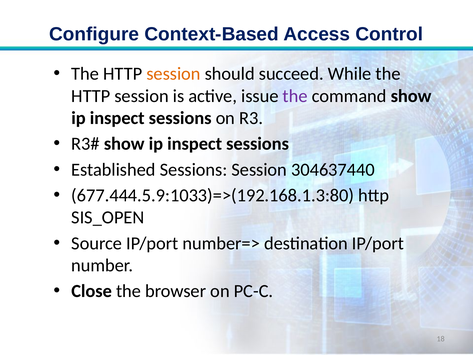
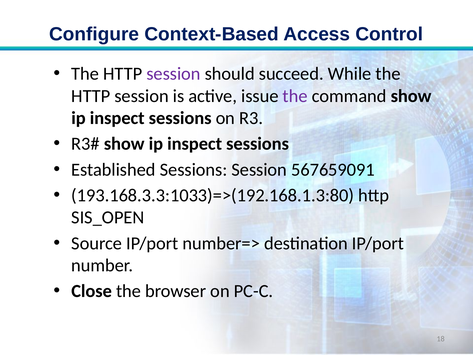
session colour: orange -> purple (173, 74)
304637440: 304637440 -> 567659091 (333, 169)
677.444.5.9:1033)=>(192.168.1.3:80: 677.444.5.9:1033)=>(192.168.1.3:80 -> 193.168.3.3:1033)=>(192.168.1.3:80 (213, 195)
